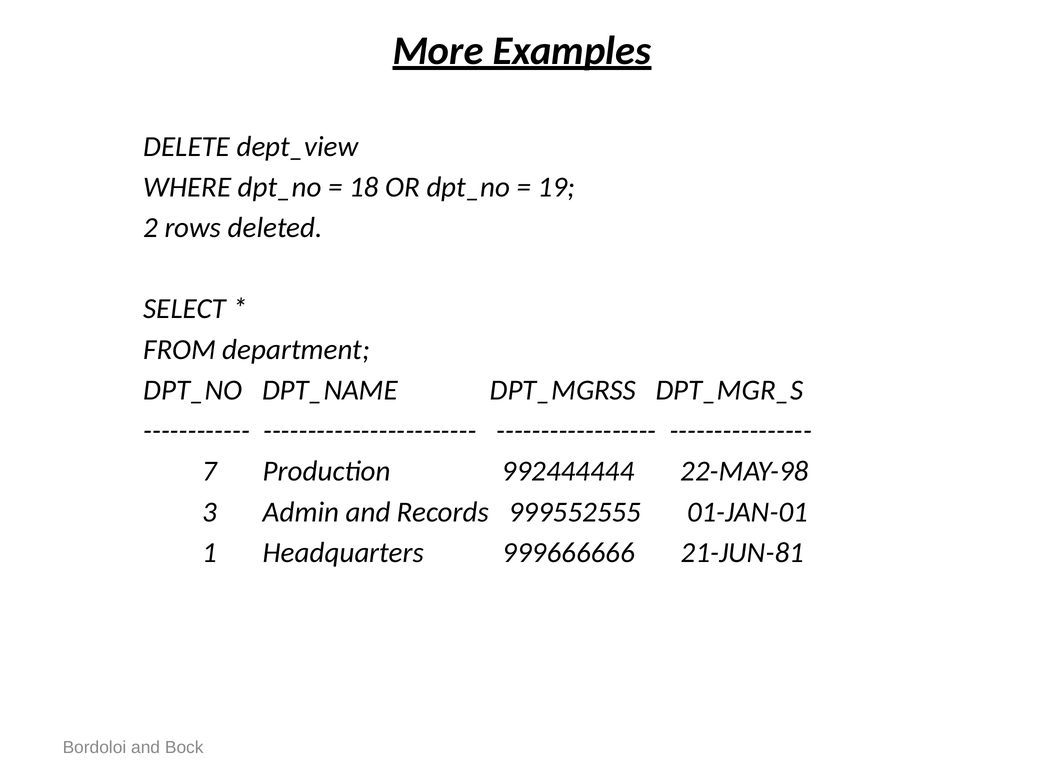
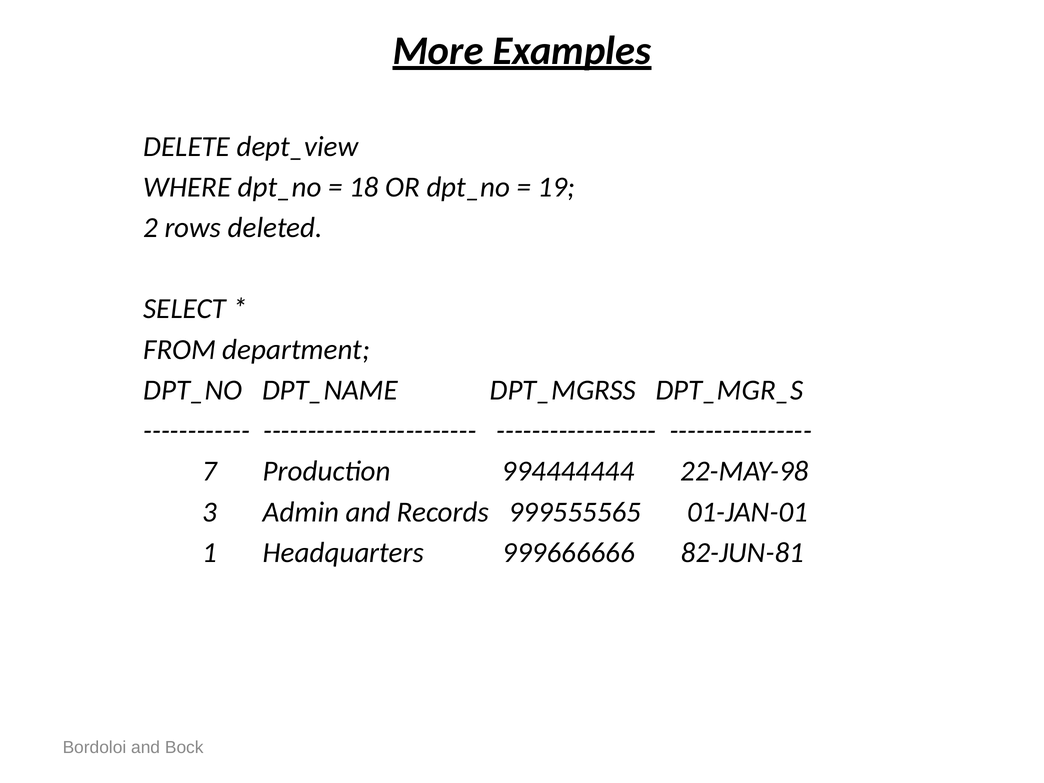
992444444: 992444444 -> 994444444 (568, 471)
999552555: 999552555 -> 999555565 (575, 512)
21-JUN-81: 21-JUN-81 -> 82-JUN-81 (742, 553)
